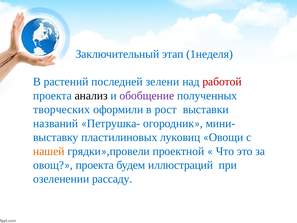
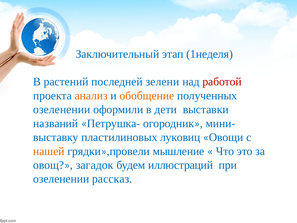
анализ colour: black -> orange (91, 96)
обобщение colour: purple -> orange (147, 96)
творческих: творческих -> озеленении (62, 109)
рост: рост -> дети (166, 109)
проектной: проектной -> мышление (178, 151)
овощ проекта: проекта -> загадок (95, 165)
рассаду: рассаду -> рассказ (112, 179)
